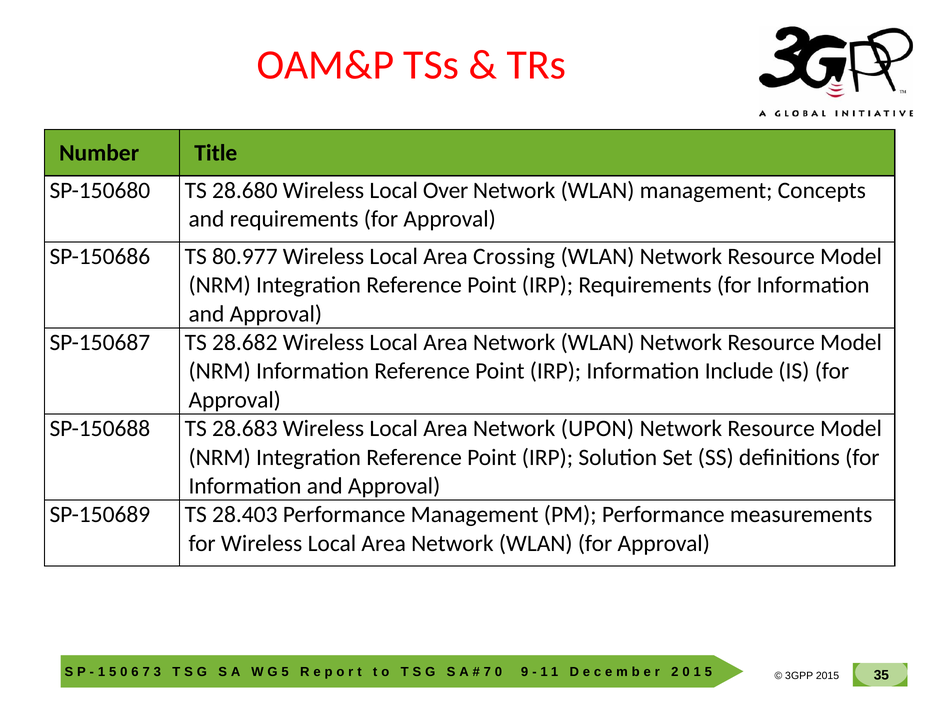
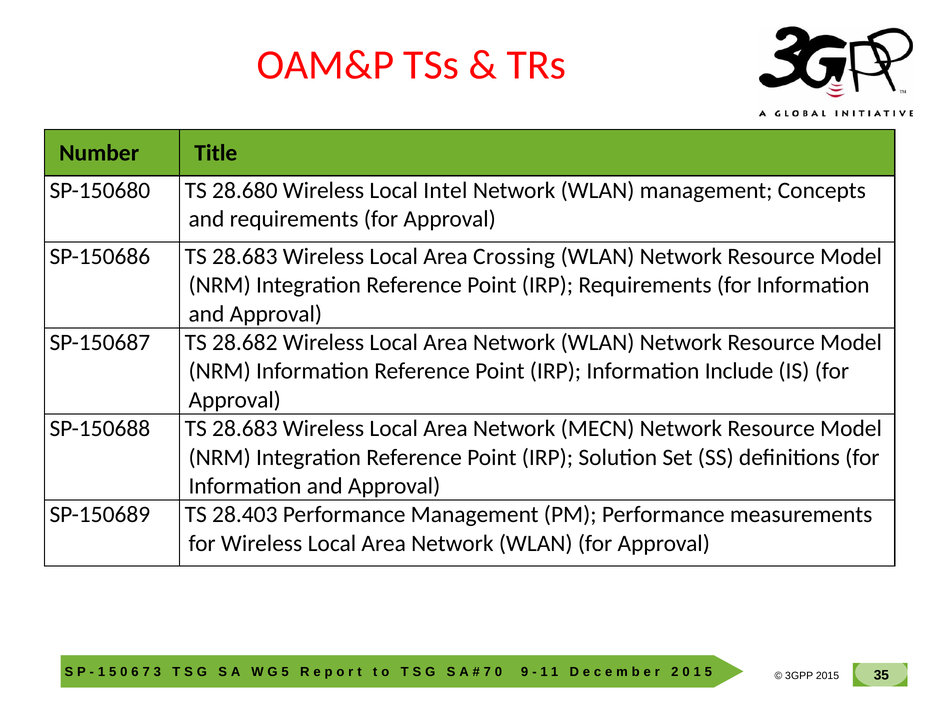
Over: Over -> Intel (445, 190)
SP-150686 TS 80.977: 80.977 -> 28.683 (245, 256)
UPON: UPON -> MECN (598, 429)
